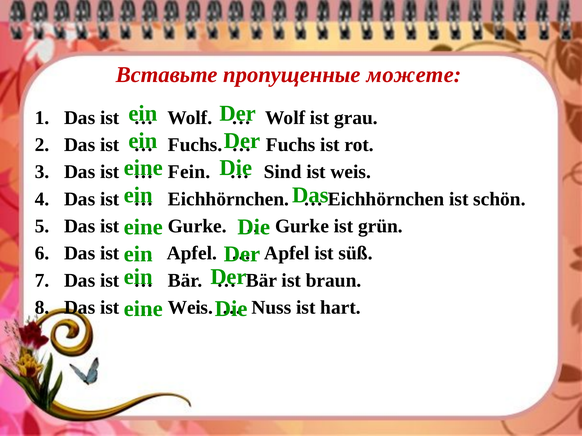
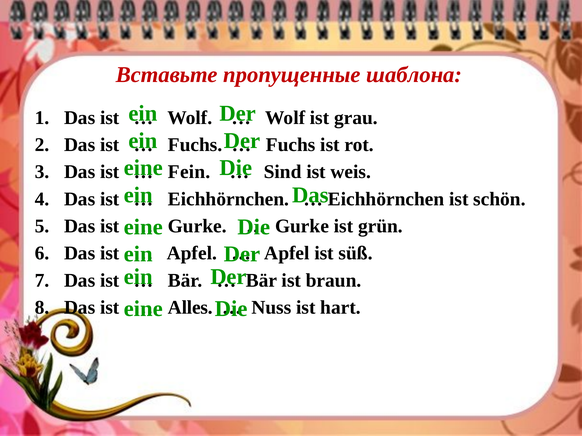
можете: можете -> шаблона (414, 75)
Weis: Weis -> Alles (190, 308)
